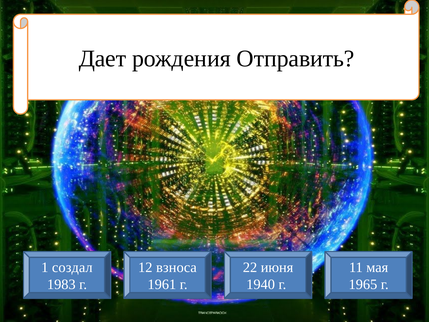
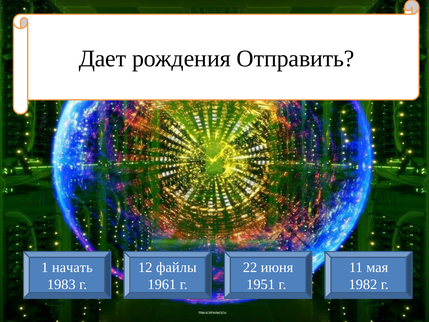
создал: создал -> начать (72, 267)
взноса: взноса -> файлы (176, 267)
1940: 1940 -> 1951 (261, 284)
1965: 1965 -> 1982 (363, 284)
